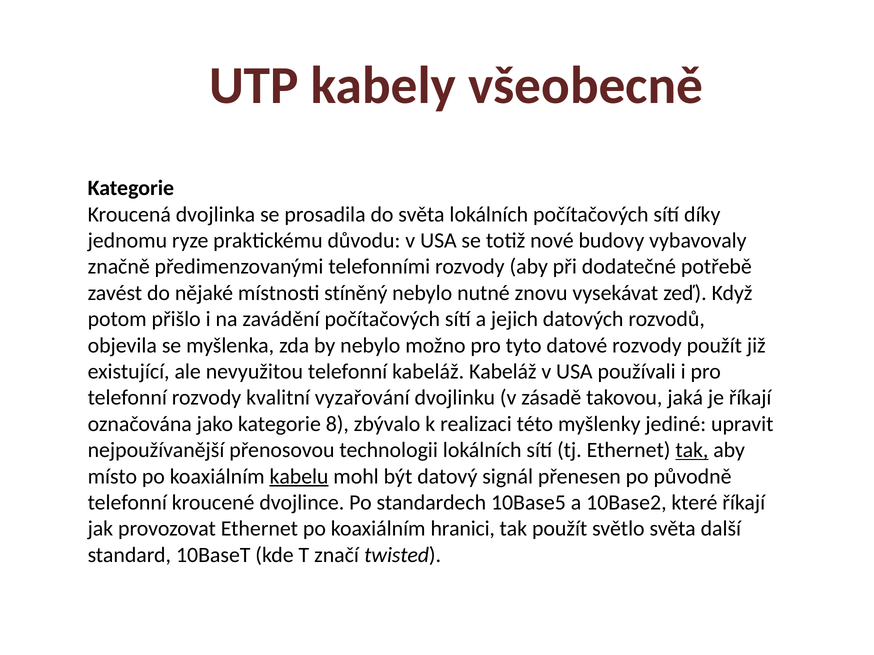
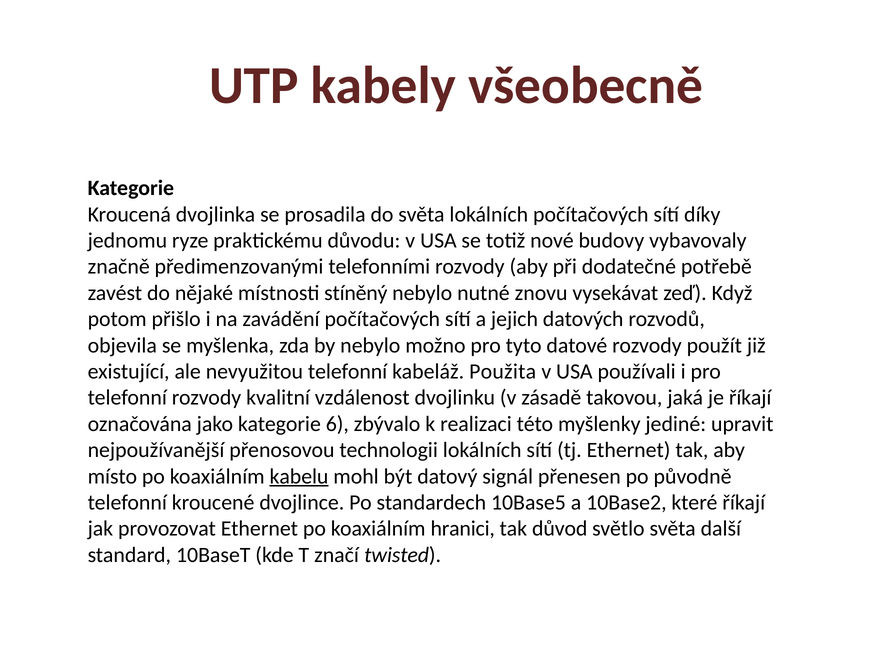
kabeláž Kabeláž: Kabeláž -> Použita (503, 372)
vyzařování: vyzařování -> vzdálenost (362, 398)
8: 8 -> 6 (337, 424)
tak underline: present -> none (692, 451)
tak použít: použít -> důvod (560, 529)
